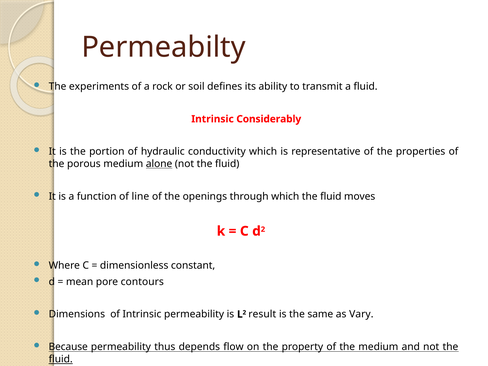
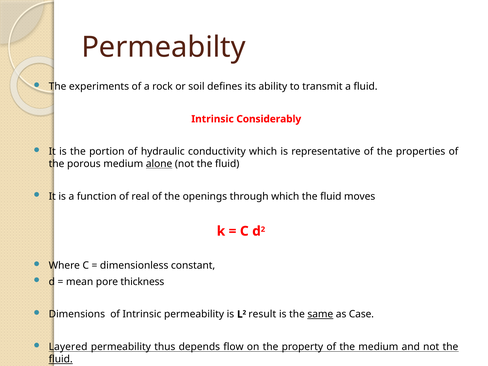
line: line -> real (140, 196)
contours: contours -> thickness (142, 282)
same underline: none -> present (320, 314)
Vary: Vary -> Case (361, 314)
Because: Because -> Layered (68, 347)
